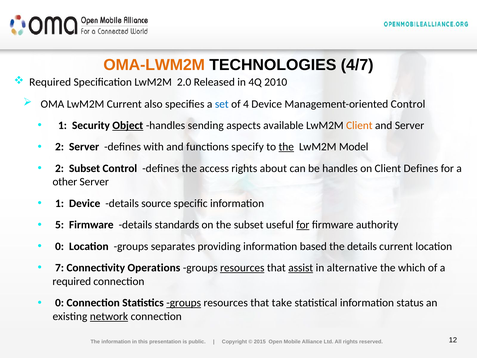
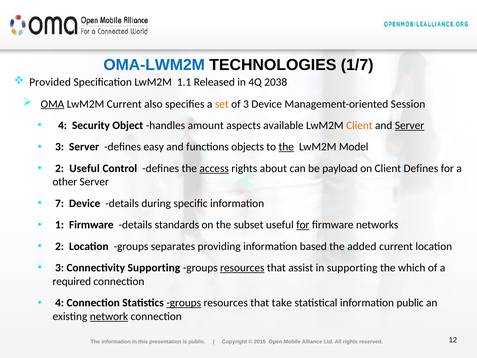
OMA-LWM2M colour: orange -> blue (154, 65)
4/7: 4/7 -> 1/7 (357, 65)
Required: Required -> Provided (50, 82)
2.0: 2.0 -> 1.1 (184, 82)
2010: 2010 -> 2038 (276, 82)
OMA underline: none -> present (52, 104)
set colour: blue -> orange (222, 104)
of 4: 4 -> 3 (246, 104)
Management-oriented Control: Control -> Session (408, 104)
1: 1 -> 4 (63, 125)
Object underline: present -> none (128, 125)
sending: sending -> amount (206, 125)
Server underline: none -> present (410, 125)
2: 2 -> 3 (60, 147)
with: with -> easy (154, 147)
specify: specify -> objects (248, 147)
2 Subset: Subset -> Useful (84, 168)
access underline: none -> present (214, 168)
be handles: handles -> payload (340, 168)
1: 1 -> 7 (60, 203)
source: source -> during (156, 203)
5: 5 -> 1 (60, 225)
authority: authority -> networks (377, 225)
0: 0 -> 2 (60, 246)
the details: details -> added (362, 246)
7: 7 -> 3 (60, 268)
Connectivity Operations: Operations -> Supporting (154, 268)
assist underline: present -> none (301, 268)
in alternative: alternative -> supporting (352, 268)
0: 0 -> 4 (60, 303)
information status: status -> public (410, 303)
